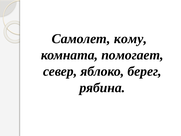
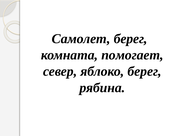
Самолет кому: кому -> берег (131, 39)
